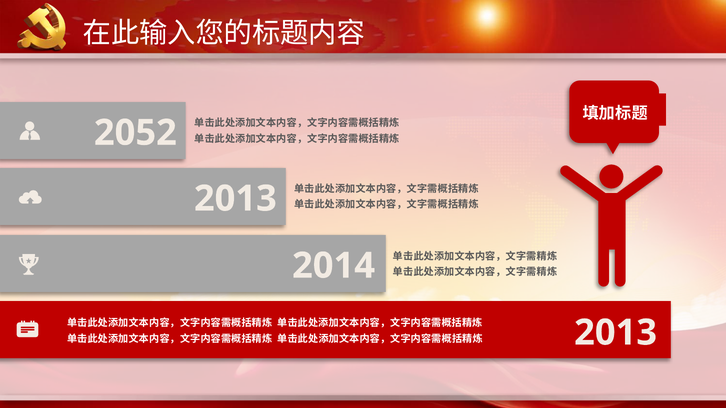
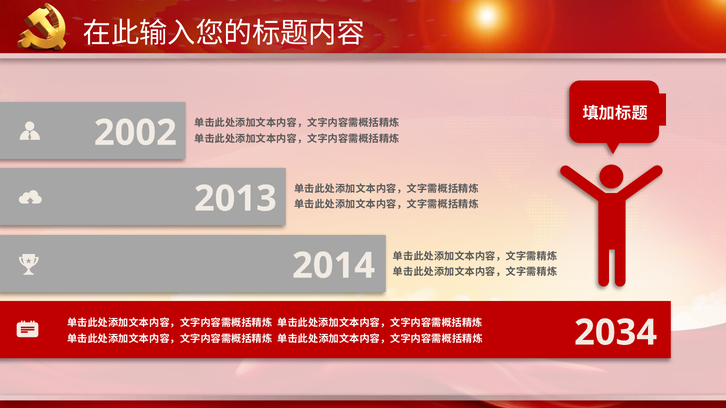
2052: 2052 -> 2002 (135, 133)
2013: 2013 -> 2034 (616, 333)
